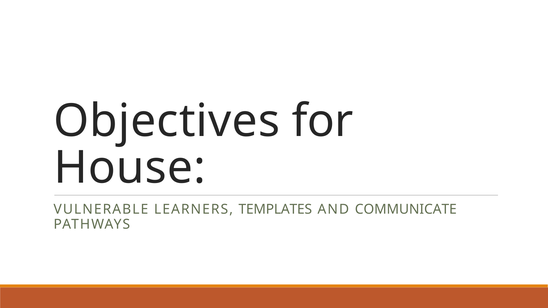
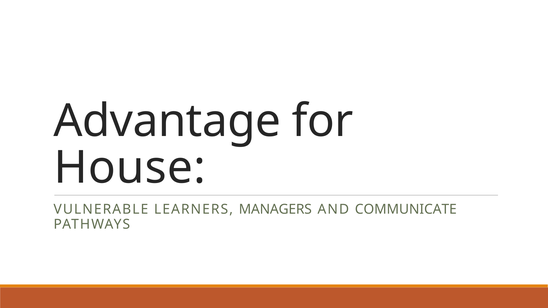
Objectives: Objectives -> Advantage (167, 121)
TEMPLATES: TEMPLATES -> MANAGERS (275, 210)
